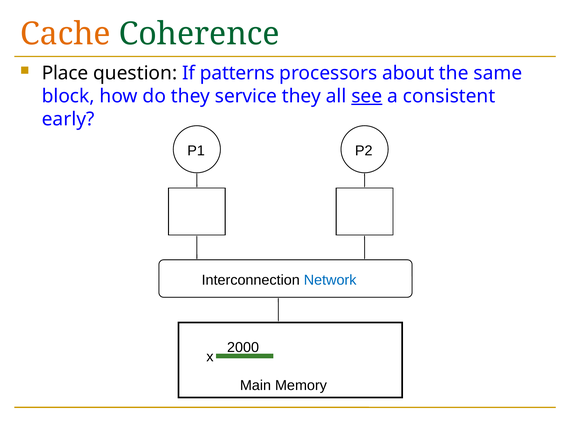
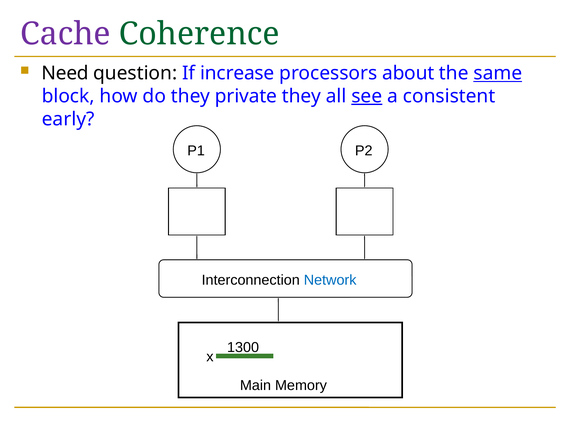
Cache colour: orange -> purple (65, 34)
Place: Place -> Need (65, 73)
patterns: patterns -> increase (237, 73)
same underline: none -> present (498, 73)
service: service -> private (246, 96)
2000: 2000 -> 1300 (243, 348)
